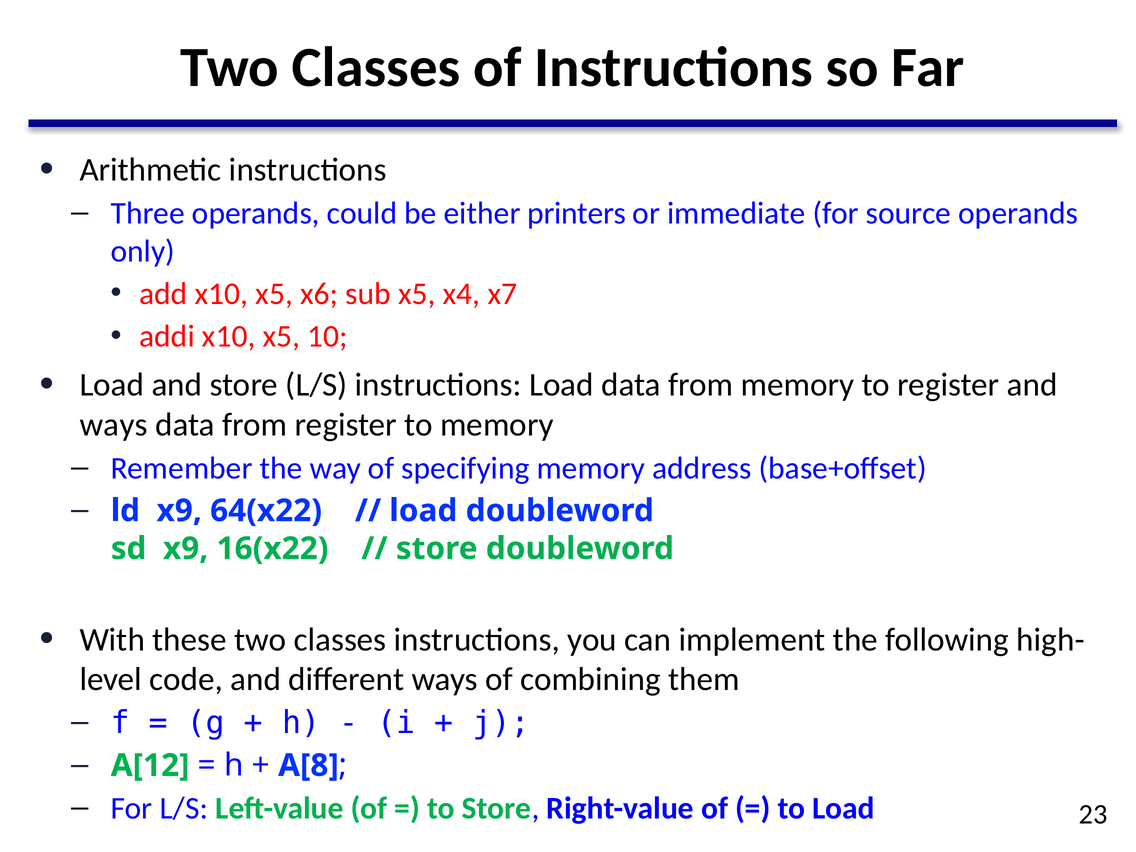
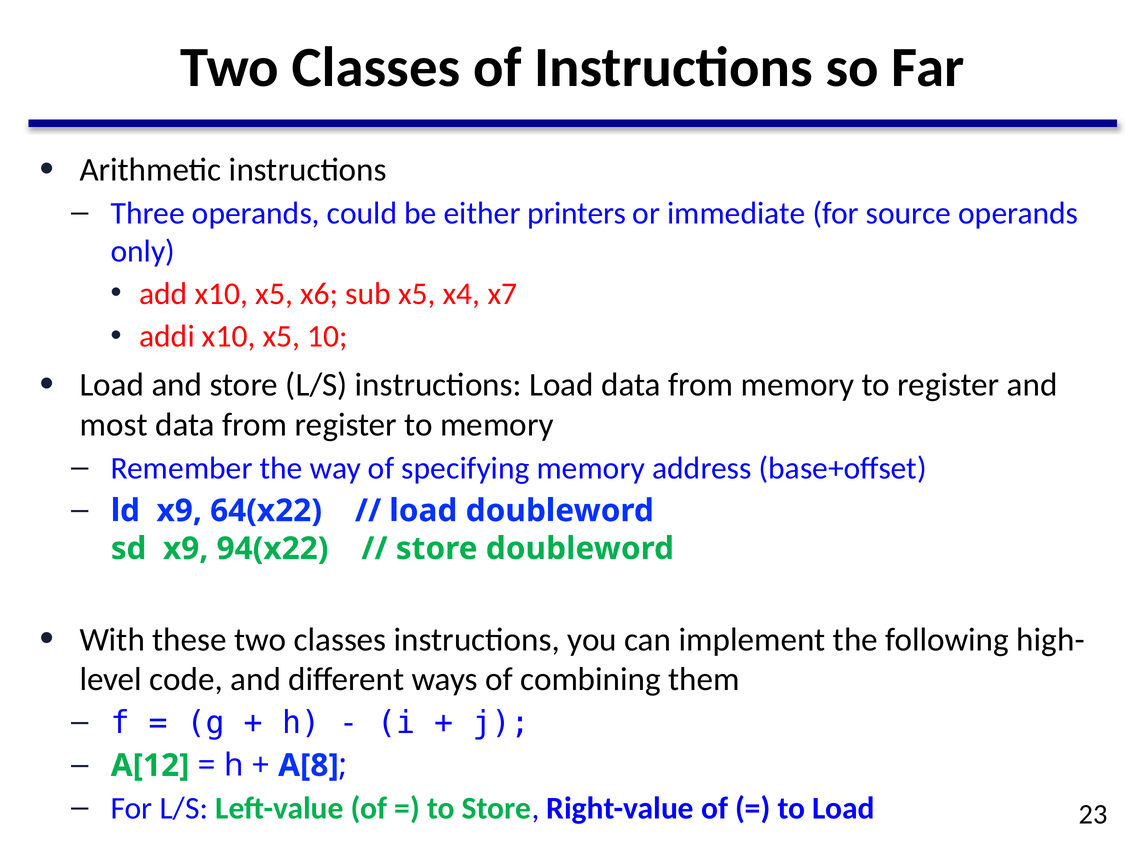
ways: ways -> most (114, 425)
16(x22: 16(x22 -> 94(x22 (273, 549)
